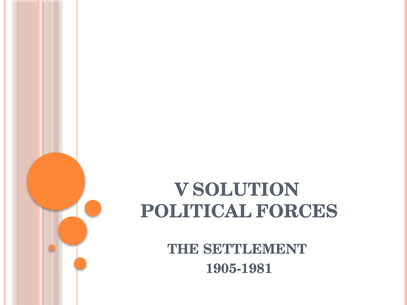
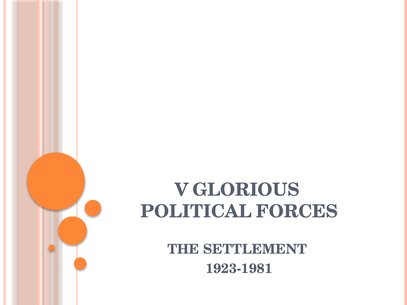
SOLUTION: SOLUTION -> GLORIOUS (246, 190)
1905-1981: 1905-1981 -> 1923-1981 (239, 269)
